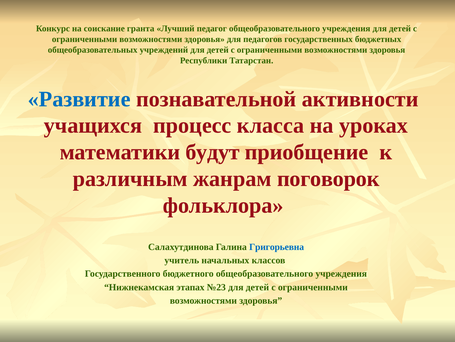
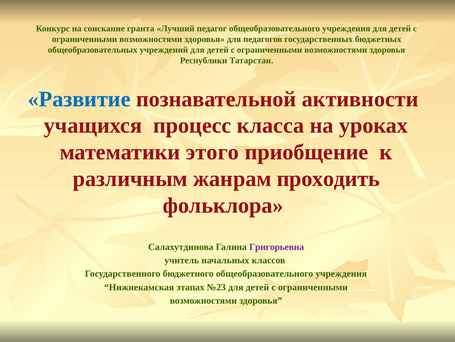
будут: будут -> этого (212, 152)
поговорок: поговорок -> проходить (328, 178)
Григорьевна colour: blue -> purple (277, 246)
